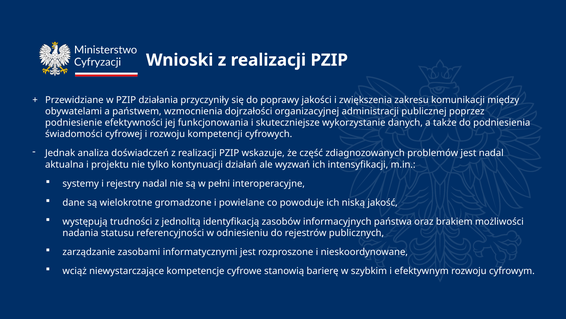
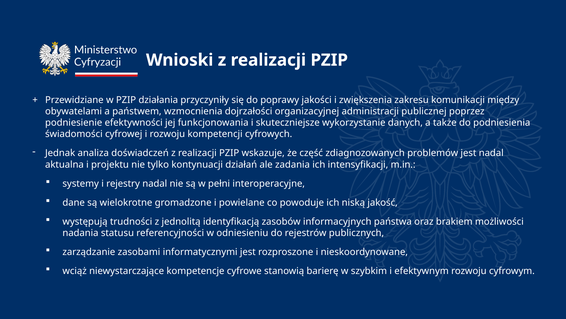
wyzwań: wyzwań -> zadania (293, 164)
